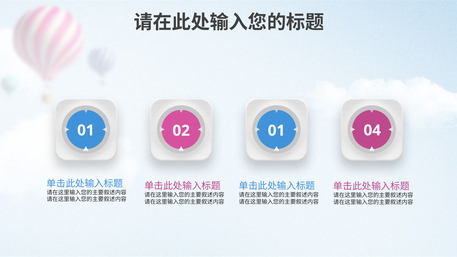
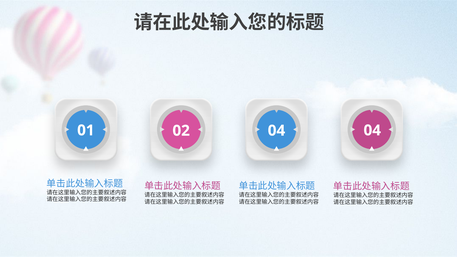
02 01: 01 -> 04 (276, 131)
